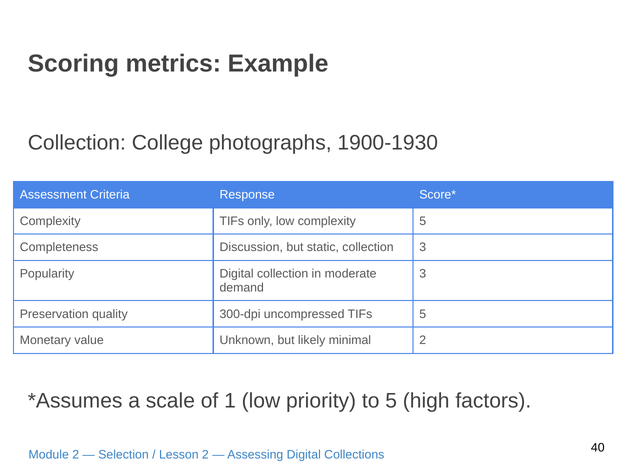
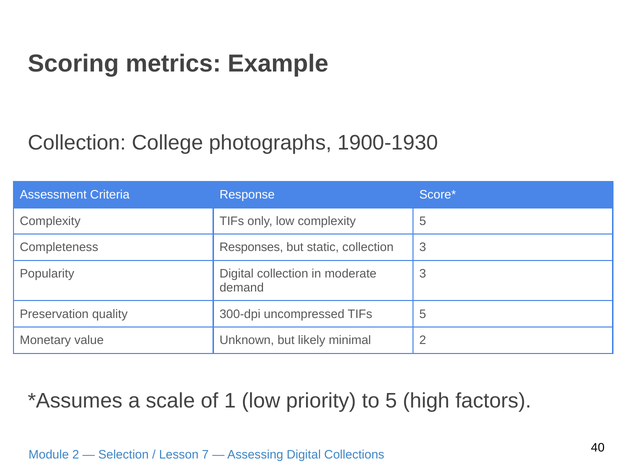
Discussion: Discussion -> Responses (251, 248)
Lesson 2: 2 -> 7 (205, 455)
